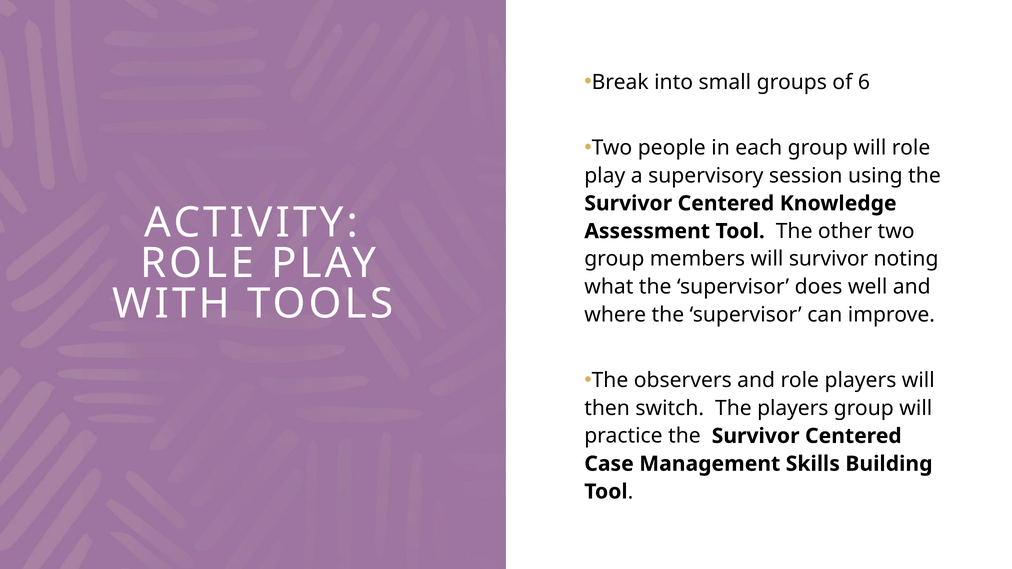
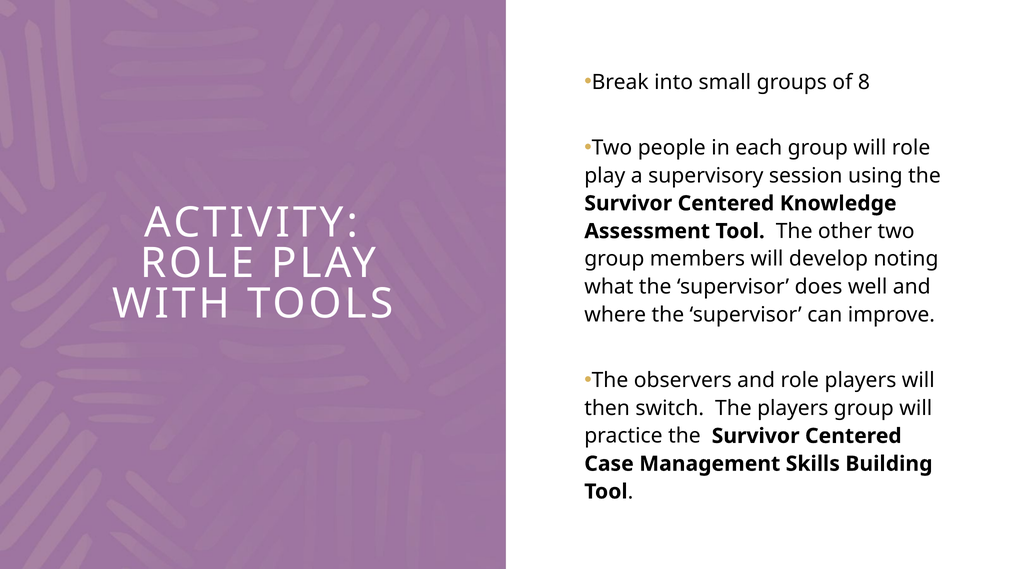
6: 6 -> 8 (864, 82)
will survivor: survivor -> develop (829, 259)
